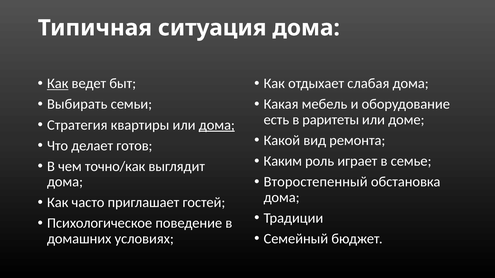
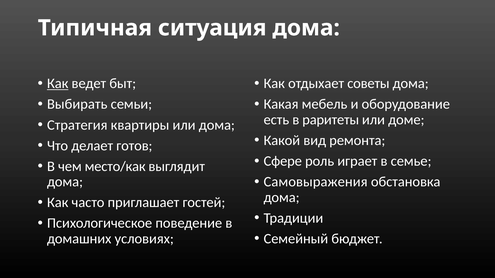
слабая: слабая -> советы (368, 84)
дома underline: present -> none (217, 125)
Каким: Каким -> Сфере (283, 161)
точно/как: точно/как -> место/как (115, 167)
Второстепенный: Второстепенный -> Самовыражения (316, 182)
